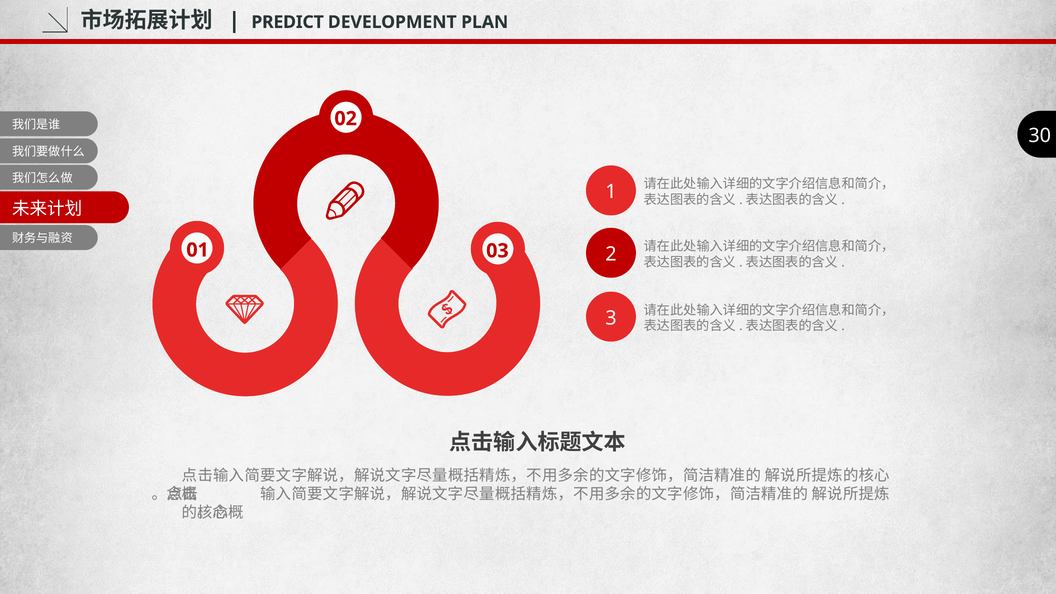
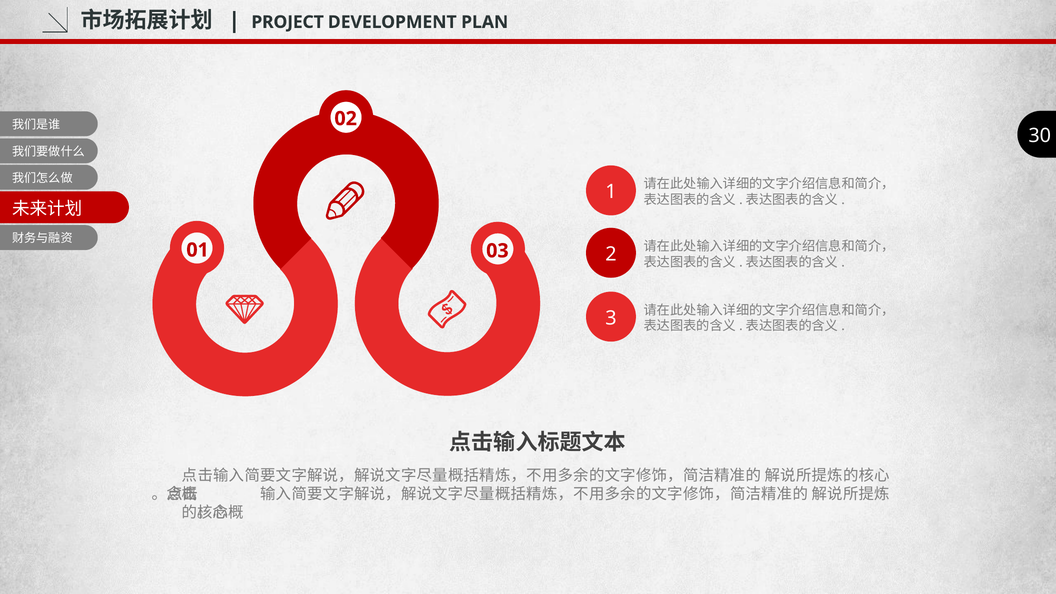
PREDICT: PREDICT -> PROJECT (288, 22)
